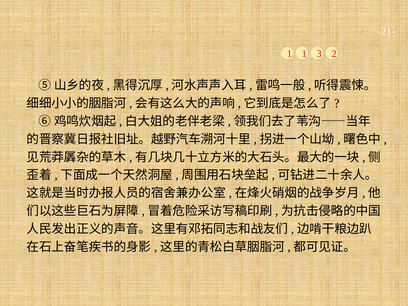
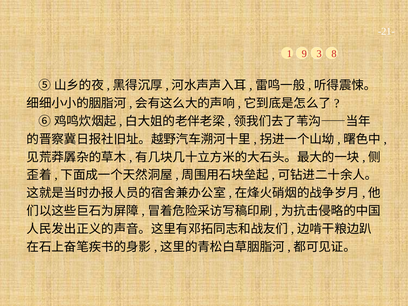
1 1: 1 -> 9 (304, 54)
2: 2 -> 8 (334, 54)
